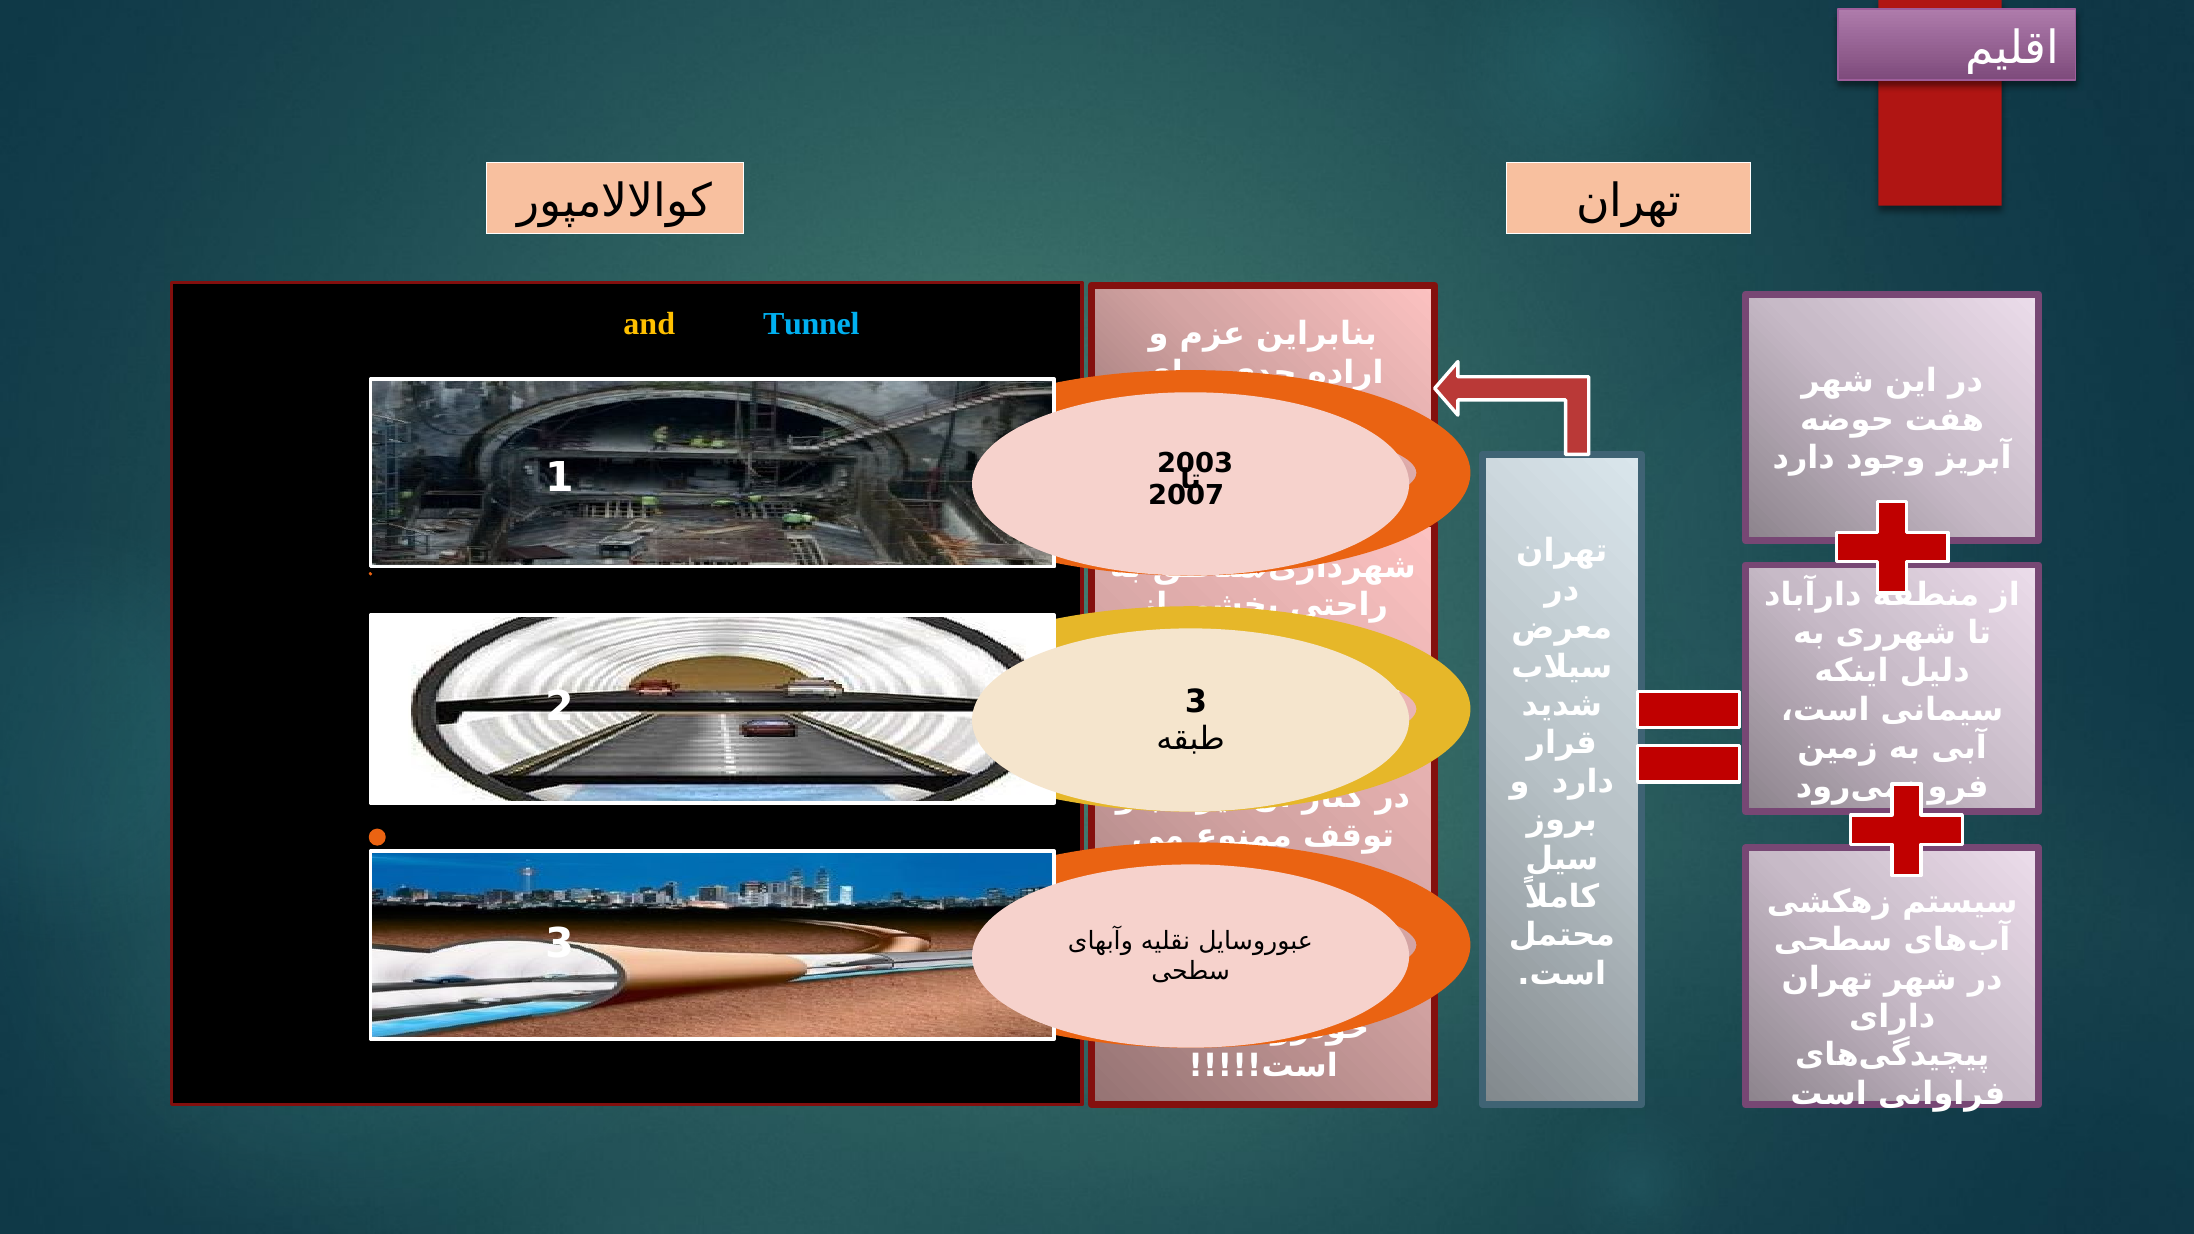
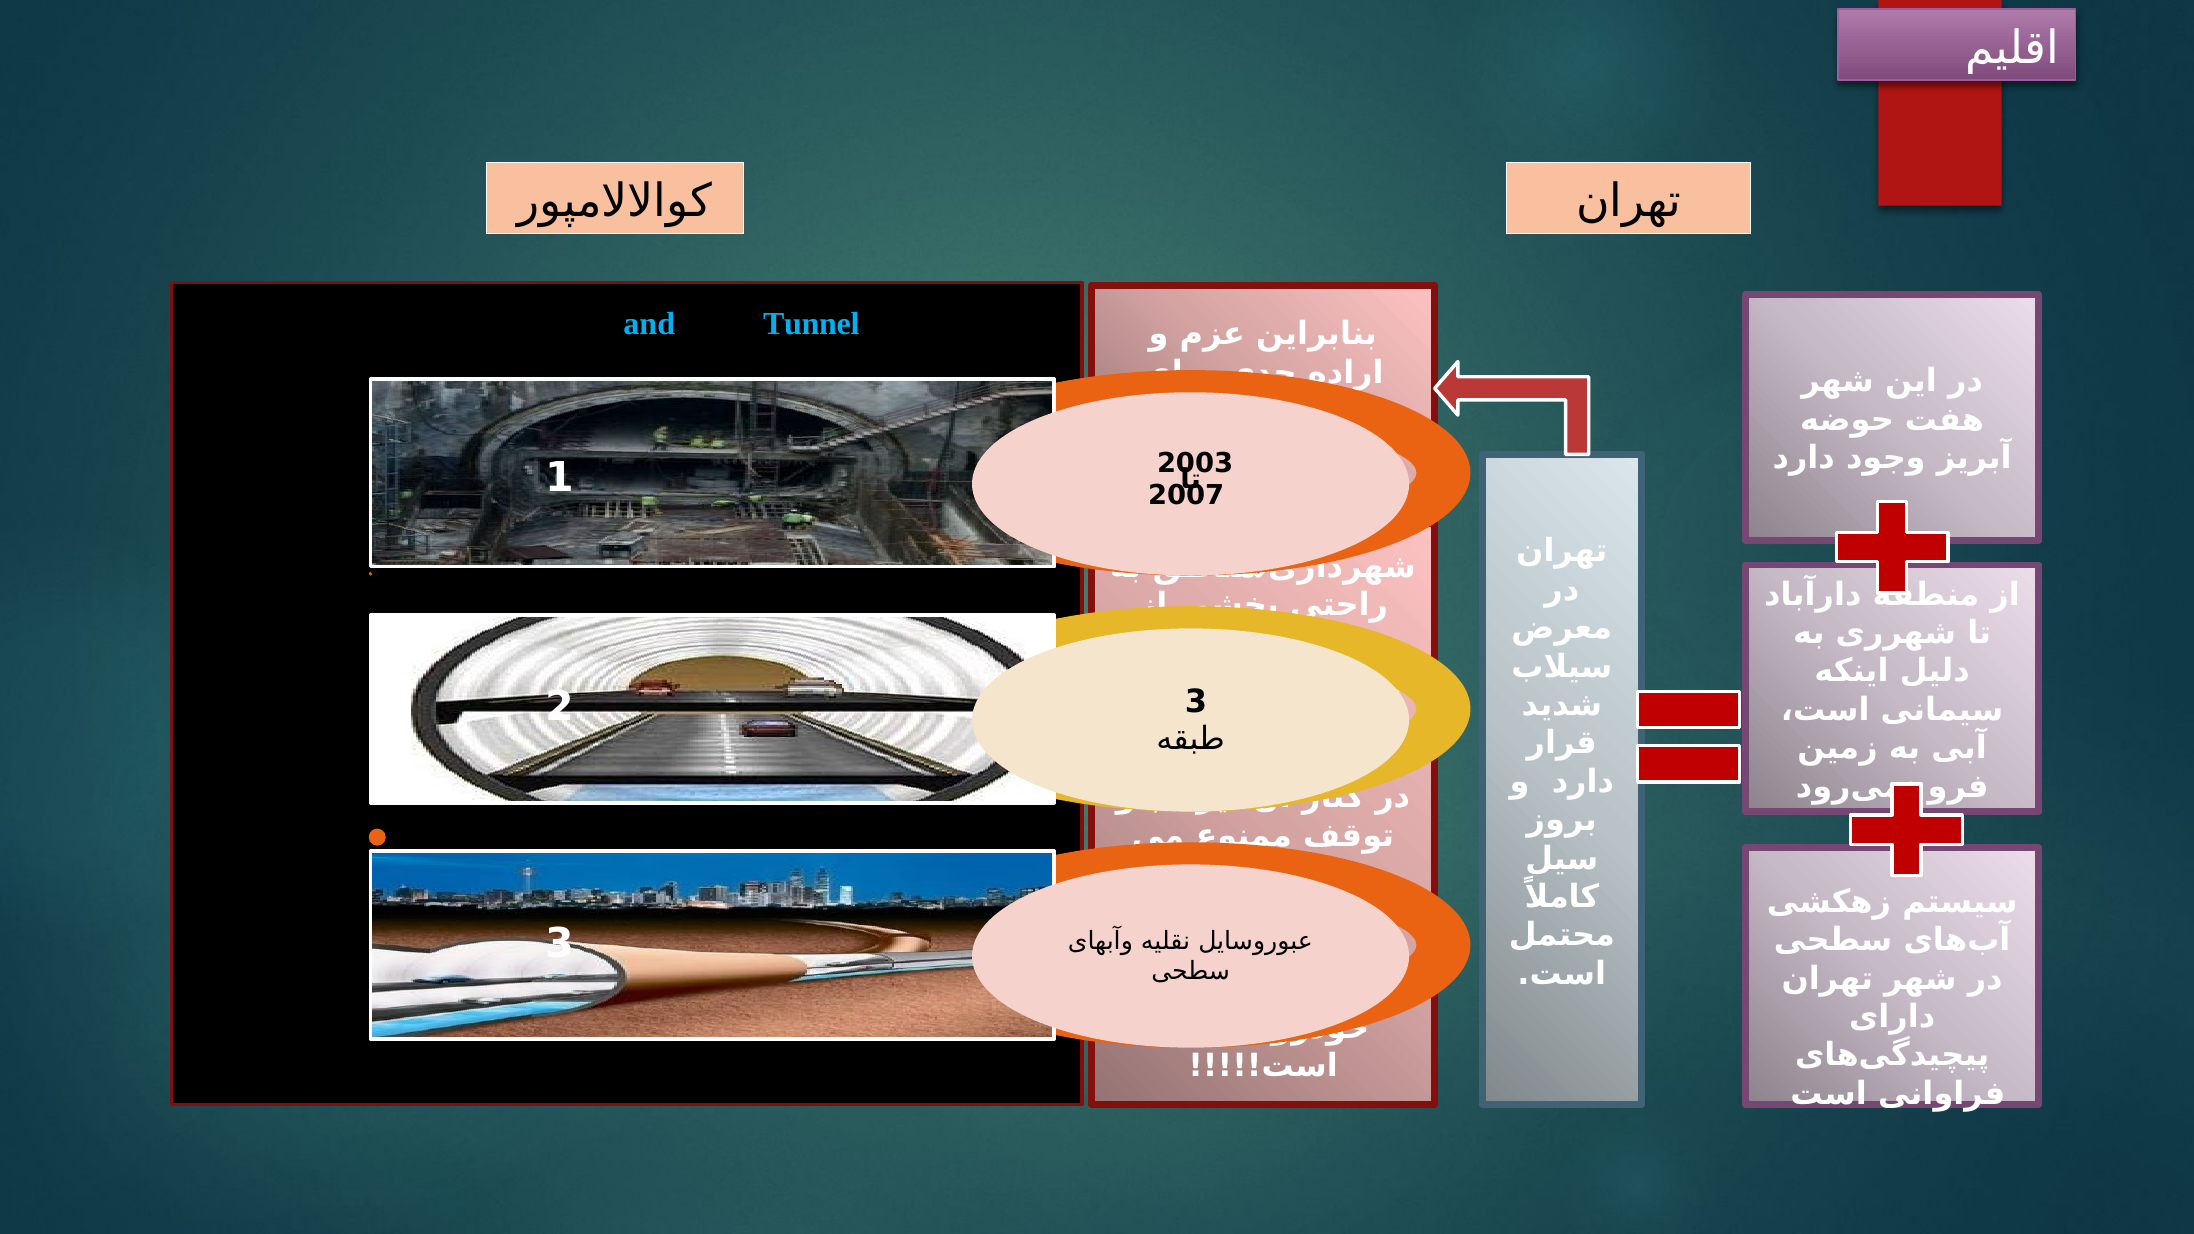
and colour: yellow -> light blue (649, 324)
